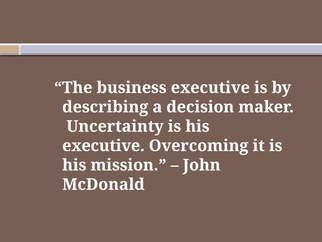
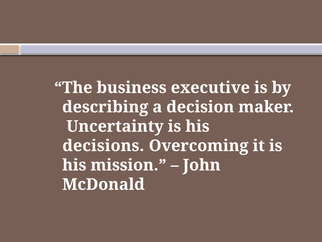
executive: executive -> decisions (103, 145)
